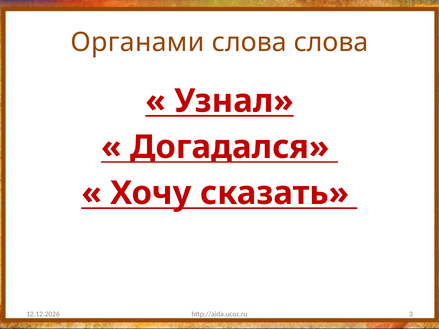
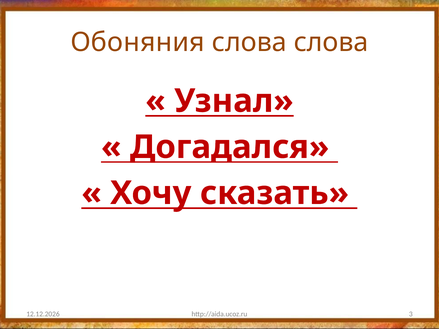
Органами: Органами -> Обоняния (138, 42)
